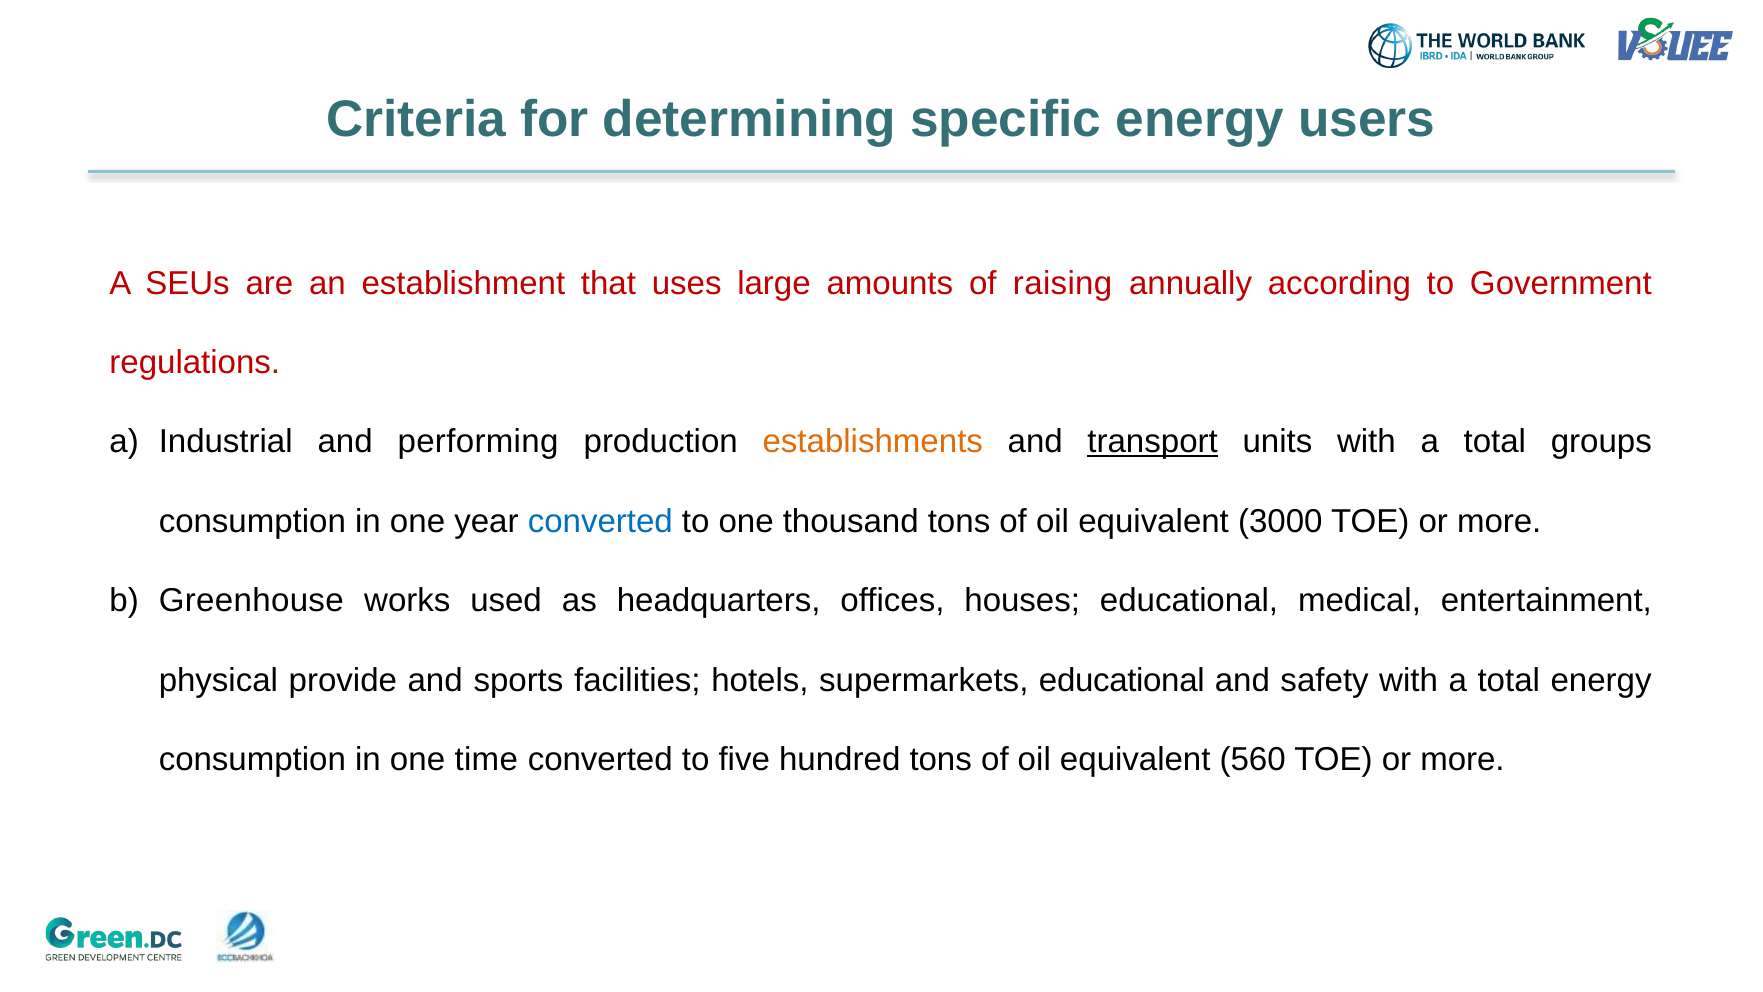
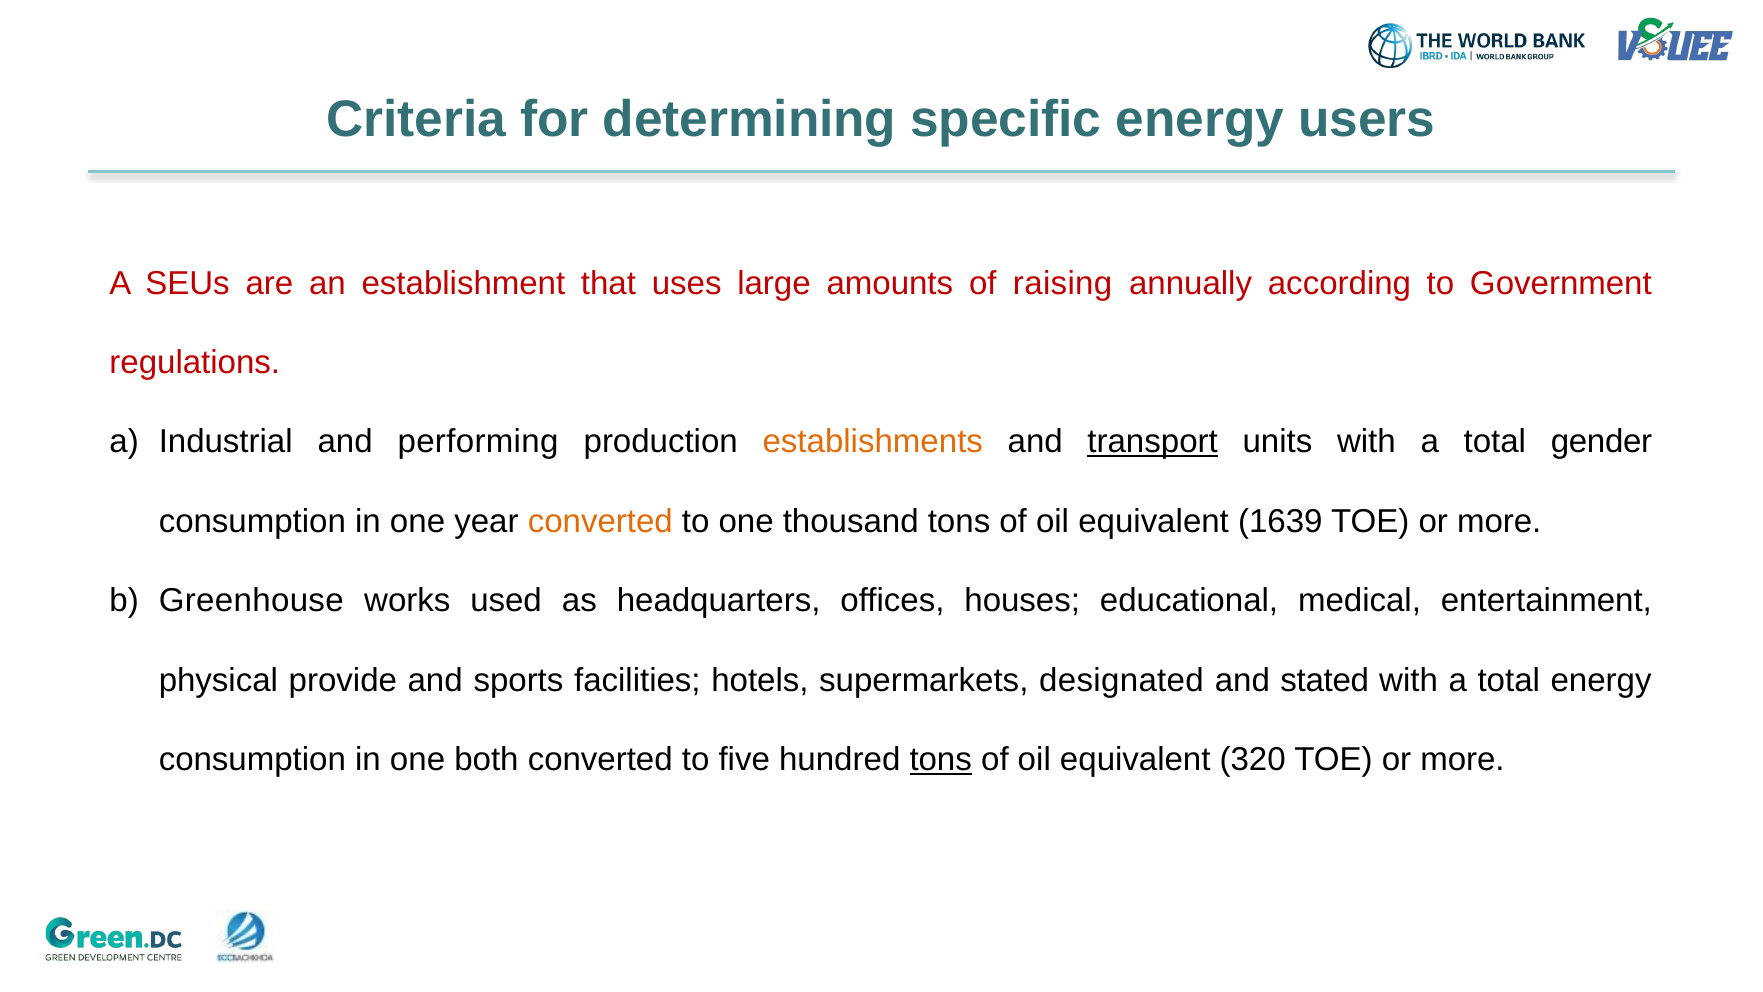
groups: groups -> gender (1602, 442)
converted colour: blue -> orange (600, 521)
3000: 3000 -> 1639 (1280, 521)
supermarkets educational: educational -> designated (1121, 680)
safety: safety -> stated (1325, 680)
time: time -> both (486, 759)
tons underline: none -> present (941, 759)
560: 560 -> 320 (1253, 759)
